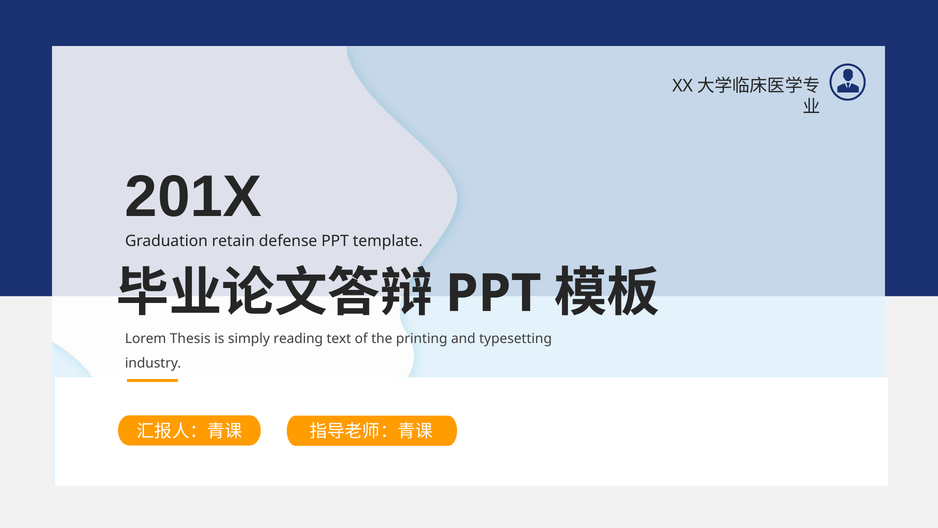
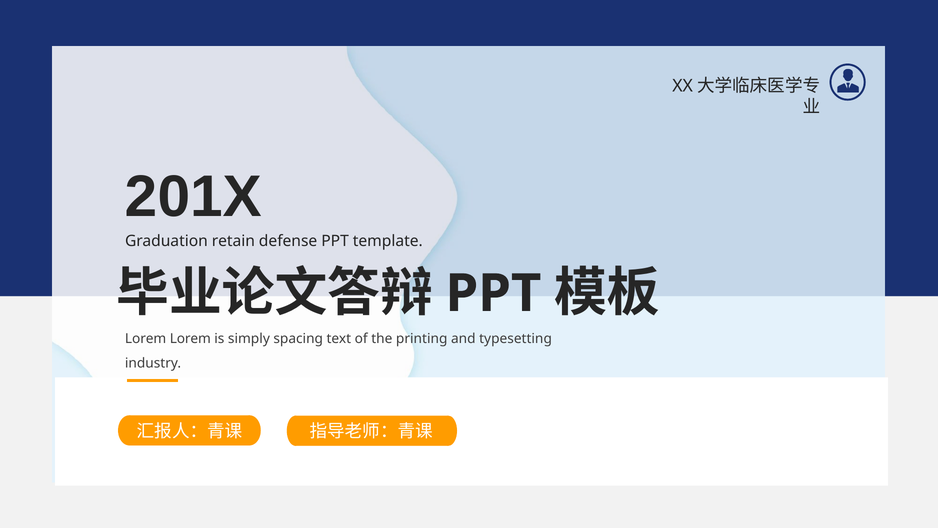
Lorem Thesis: Thesis -> Lorem (190, 338)
reading: reading -> spacing (298, 338)
